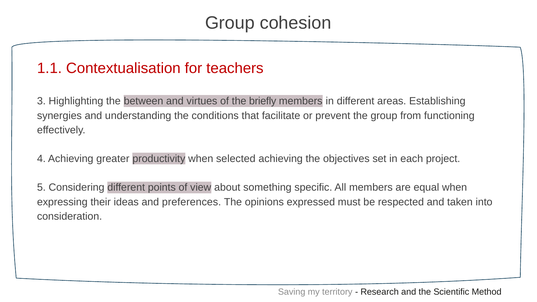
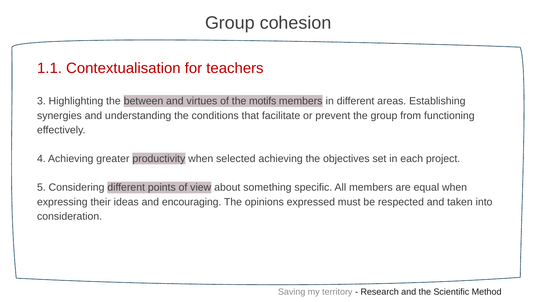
briefly: briefly -> motifs (263, 101)
preferences: preferences -> encouraging (192, 202)
